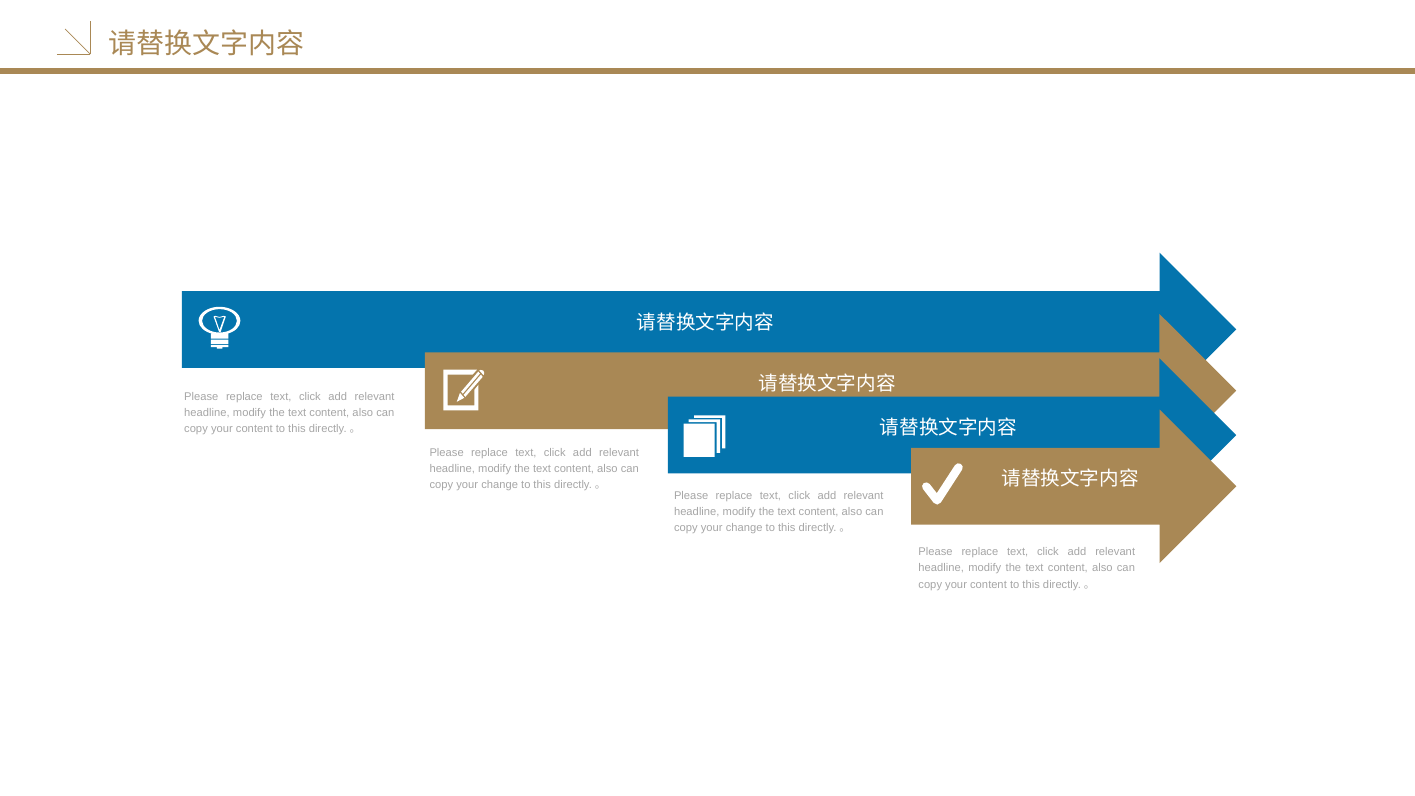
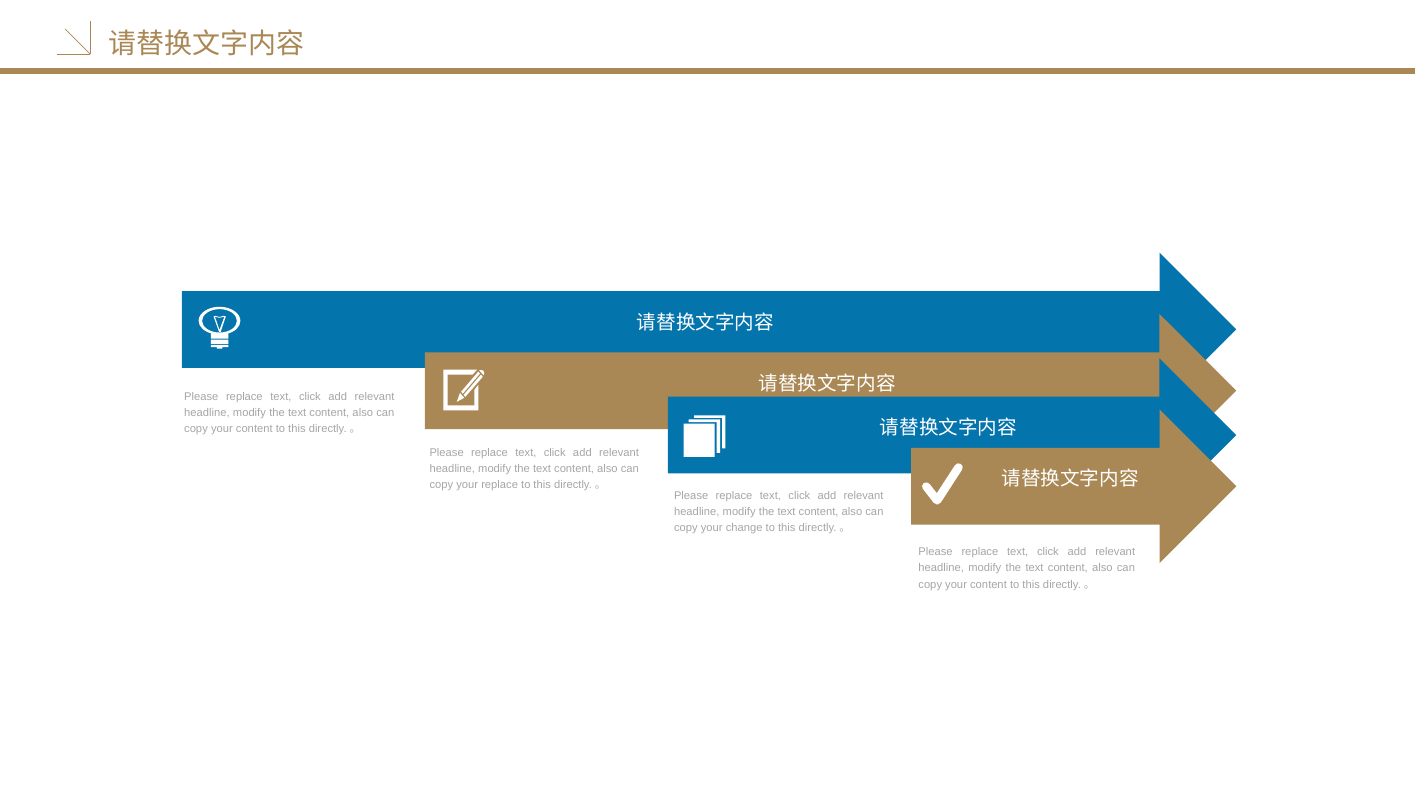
change: change -> replace (500, 485)
